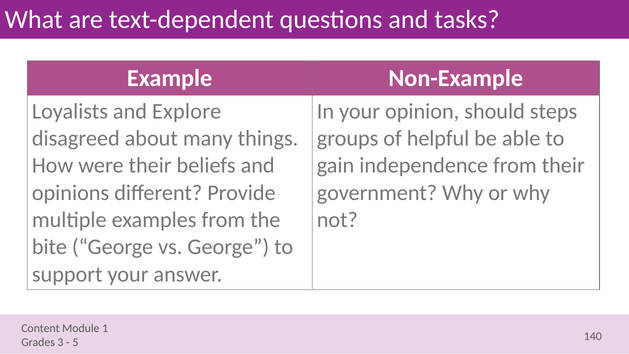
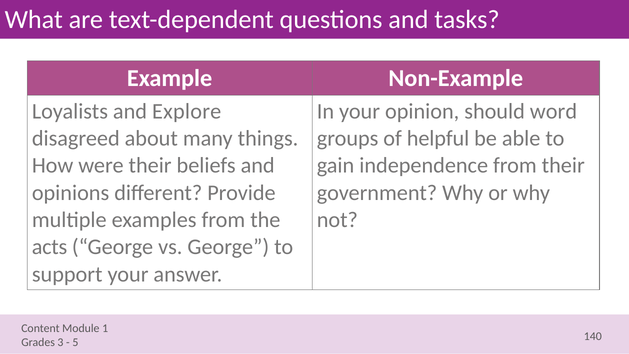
steps: steps -> word (553, 111)
bite: bite -> acts (50, 247)
